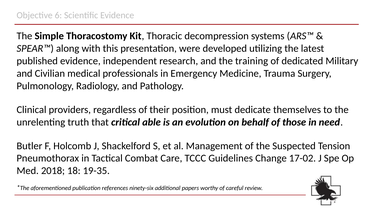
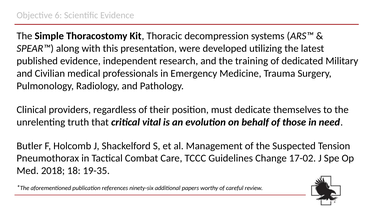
able: able -> vital (152, 122)
